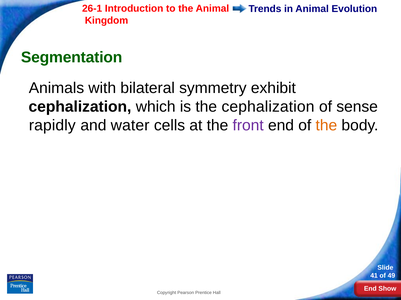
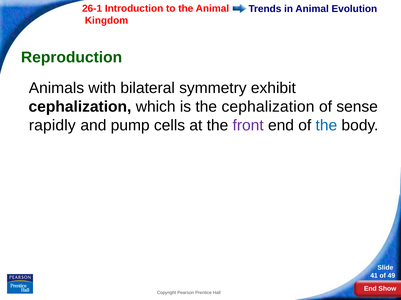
Segmentation: Segmentation -> Reproduction (72, 58)
water: water -> pump (130, 126)
the colour: orange -> blue (326, 126)
